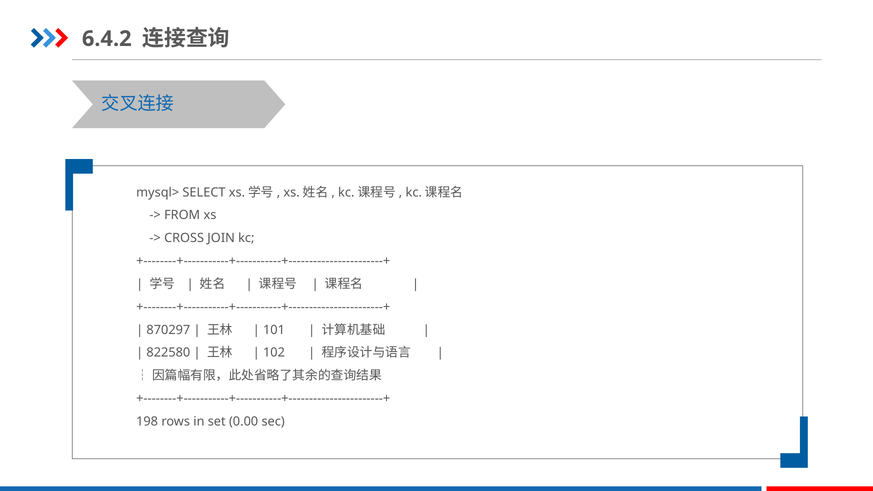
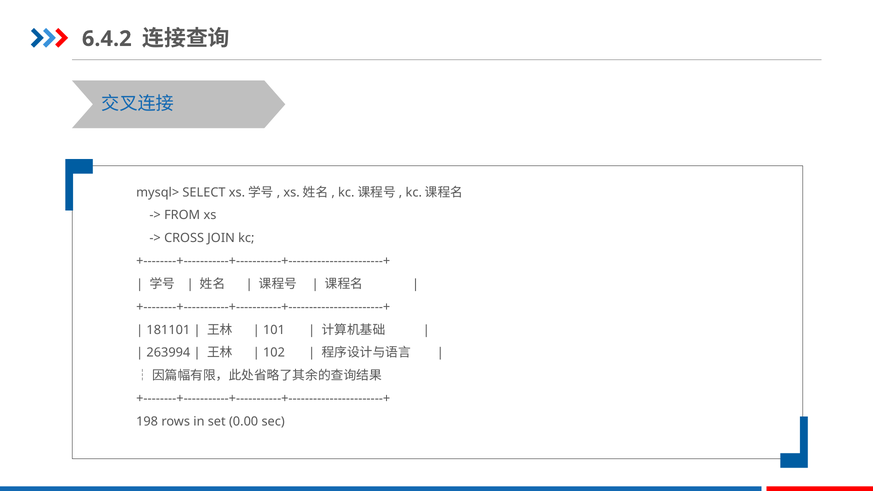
870297: 870297 -> 181101 (168, 330)
822580: 822580 -> 263994 (168, 353)
